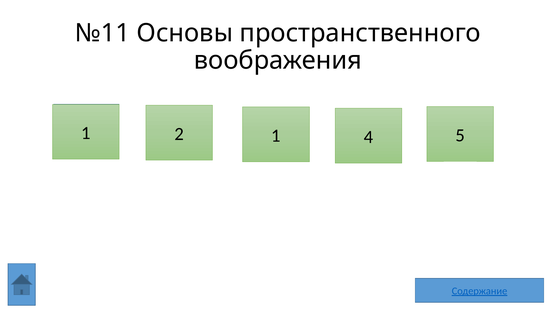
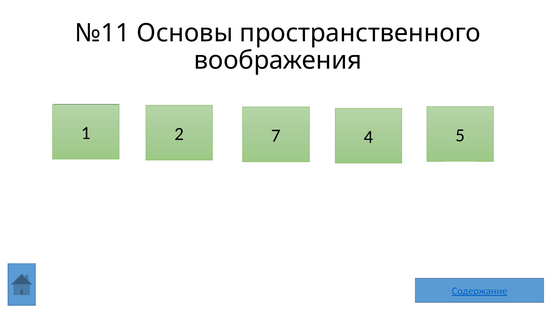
2 1: 1 -> 7 (276, 135)
